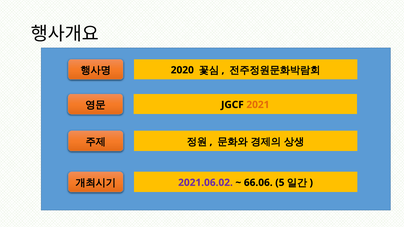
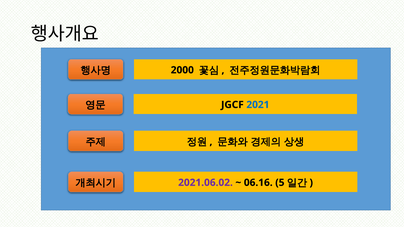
2020: 2020 -> 2000 (182, 70)
2021 colour: orange -> blue (258, 105)
66.06: 66.06 -> 06.16 (258, 183)
